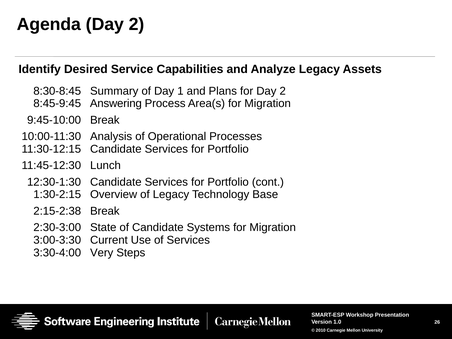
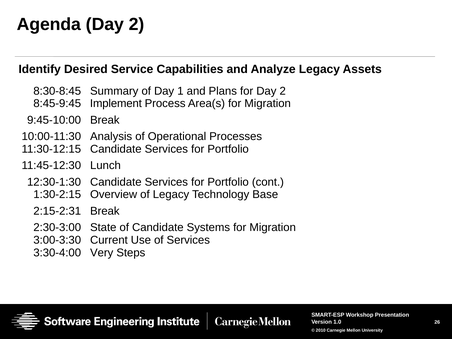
Answering: Answering -> Implement (116, 104)
2:15-2:38: 2:15-2:38 -> 2:15-2:31 (57, 211)
